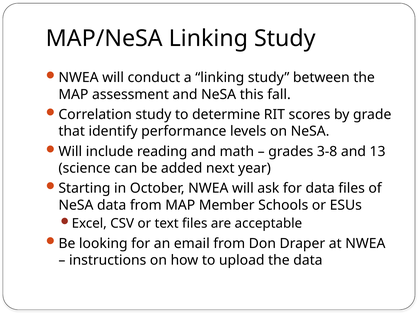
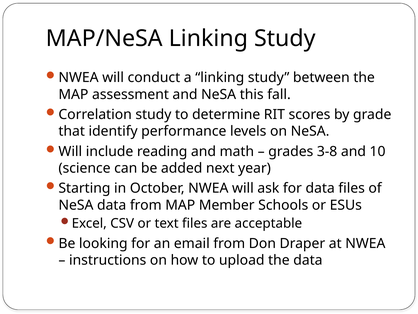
13: 13 -> 10 (378, 151)
